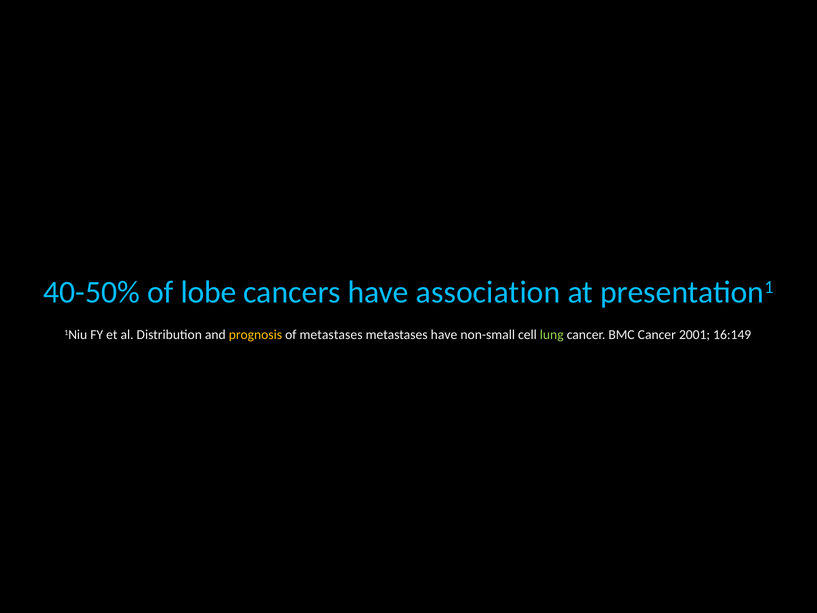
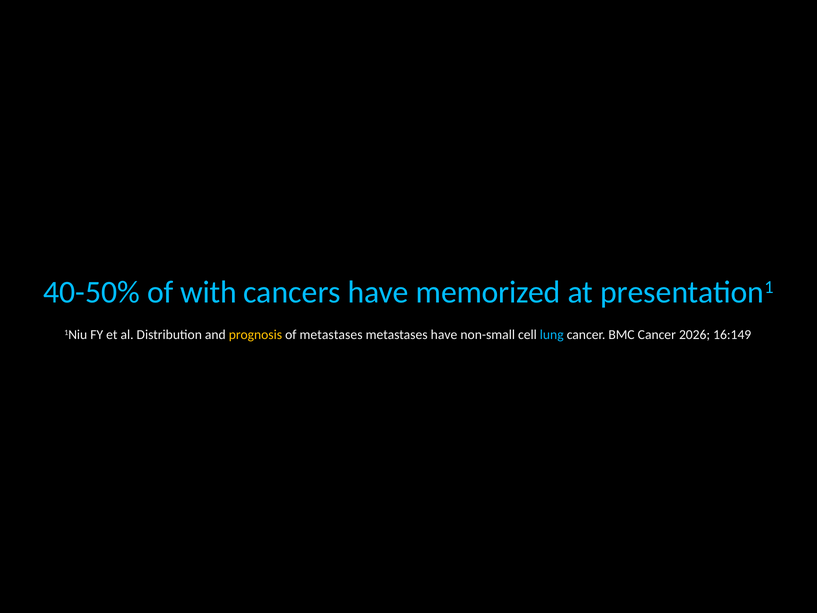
lobe: lobe -> with (209, 292)
association: association -> memorized (488, 292)
lung colour: light green -> light blue (552, 335)
2001: 2001 -> 2026 (695, 335)
